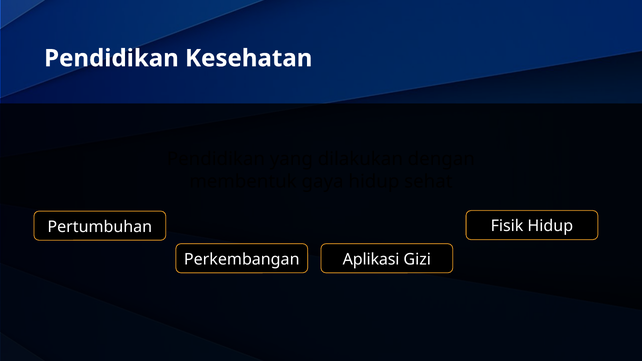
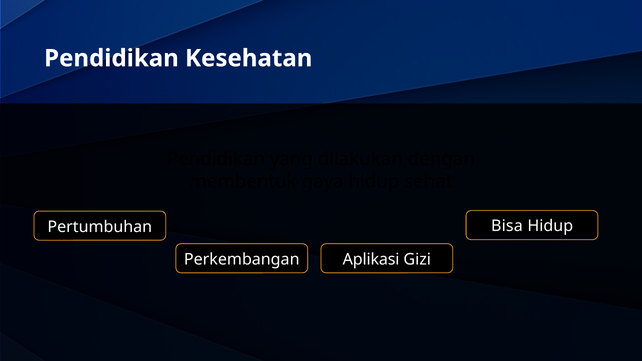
Fisik: Fisik -> Bisa (507, 226)
